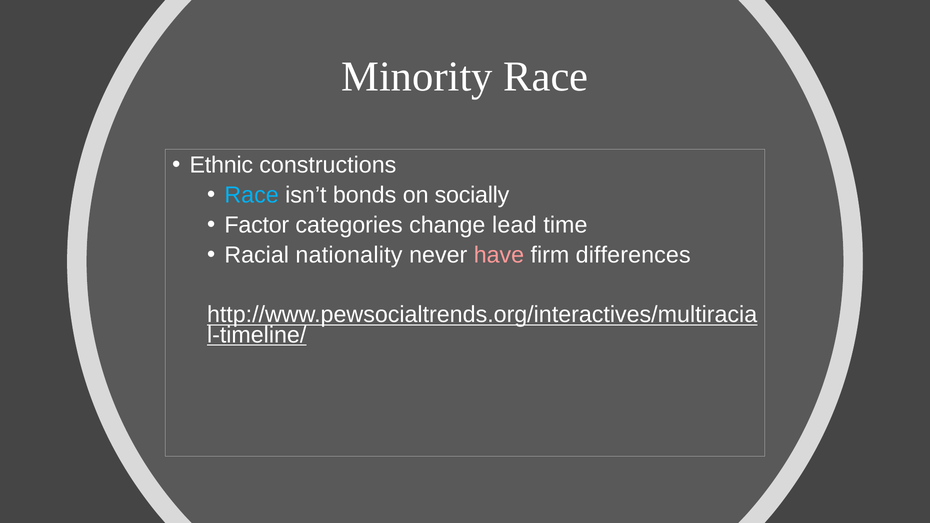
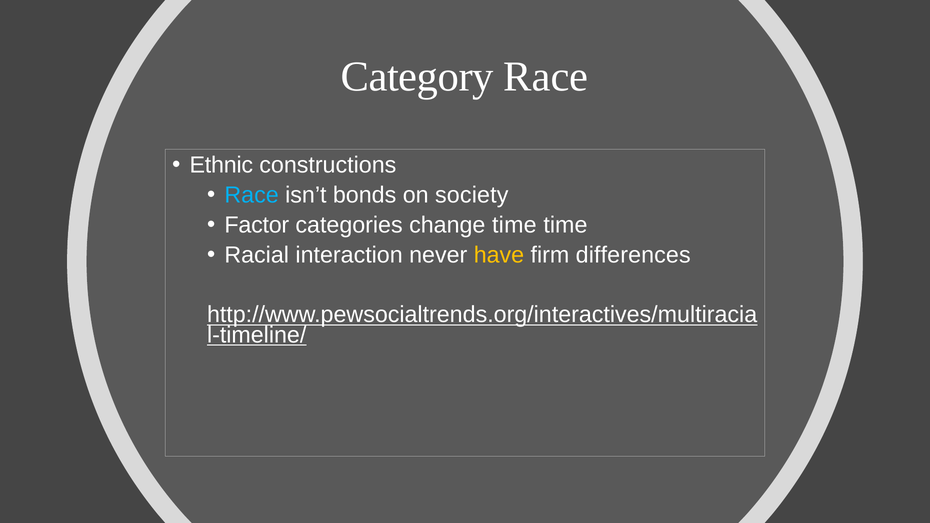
Minority: Minority -> Category (417, 77)
socially: socially -> society (472, 195)
change lead: lead -> time (514, 225)
nationality: nationality -> interaction (349, 255)
have colour: pink -> yellow (499, 255)
